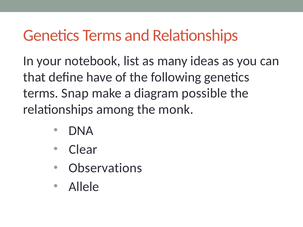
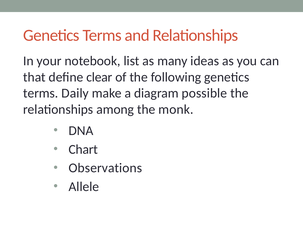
have: have -> clear (99, 77)
Snap: Snap -> Daily (75, 93)
Clear: Clear -> Chart (83, 150)
